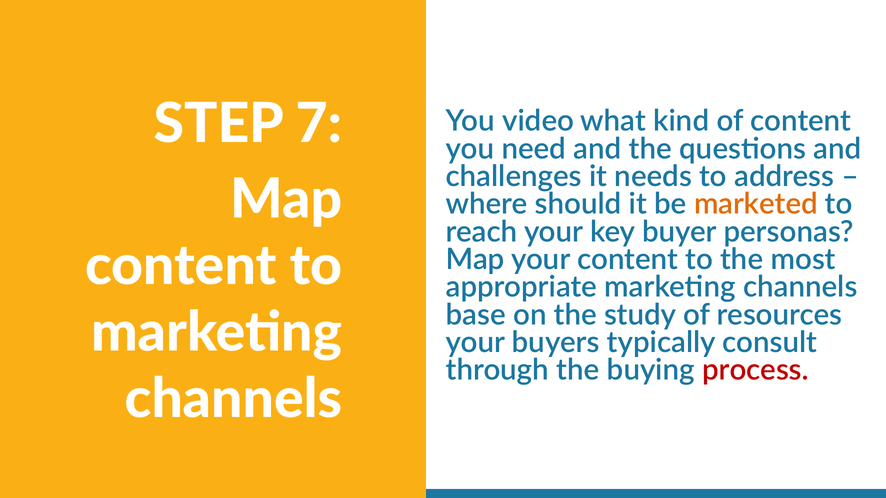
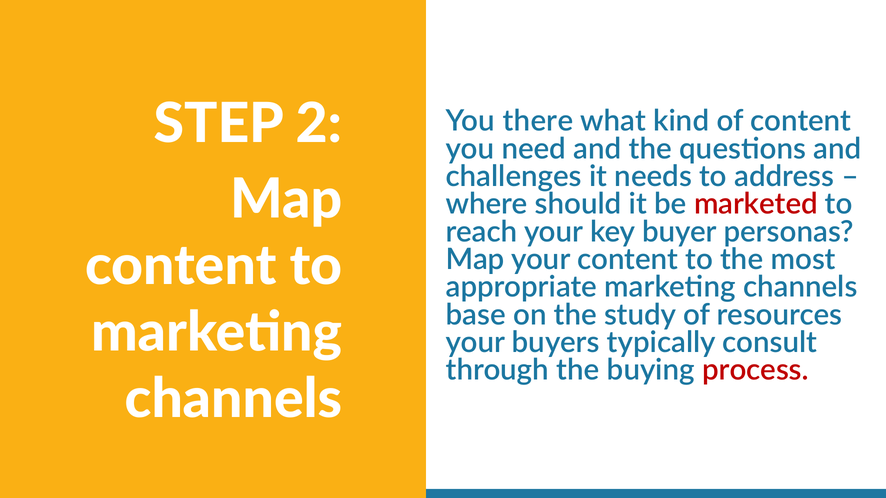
7: 7 -> 2 (319, 124)
video: video -> there (538, 121)
marketed colour: orange -> red (756, 204)
